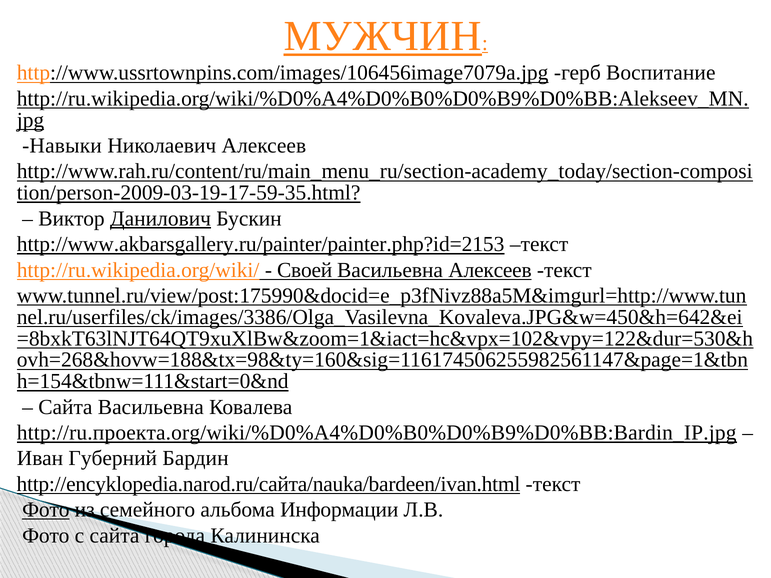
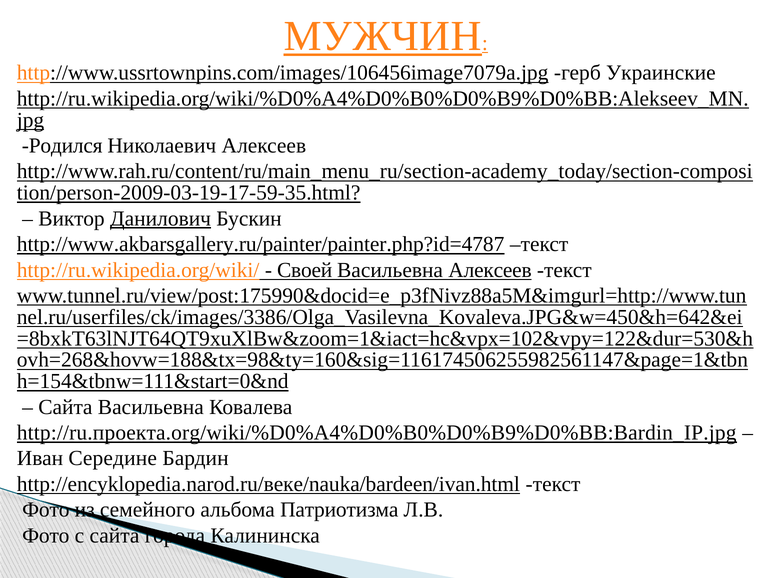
Воспитание: Воспитание -> Украинские (661, 73)
Навыки: Навыки -> Родился (62, 146)
http://www.akbarsgallery.ru/painter/painter.php?id=2153: http://www.akbarsgallery.ru/painter/painter.php?id=2153 -> http://www.akbarsgallery.ru/painter/painter.php?id=4787 (261, 244)
Губерний: Губерний -> Середине (113, 459)
http://encyklopedia.narod.ru/сайта/nauka/bardeen/ivan.html: http://encyklopedia.narod.ru/сайта/nauka/bardeen/ivan.html -> http://encyklopedia.narod.ru/веке/nauka/bardeen/ivan.html (268, 484)
Фото underline: present -> none (46, 510)
Информации: Информации -> Патриотизма (339, 510)
